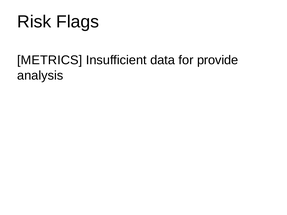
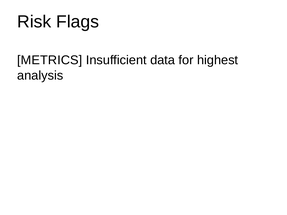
provide: provide -> highest (218, 60)
